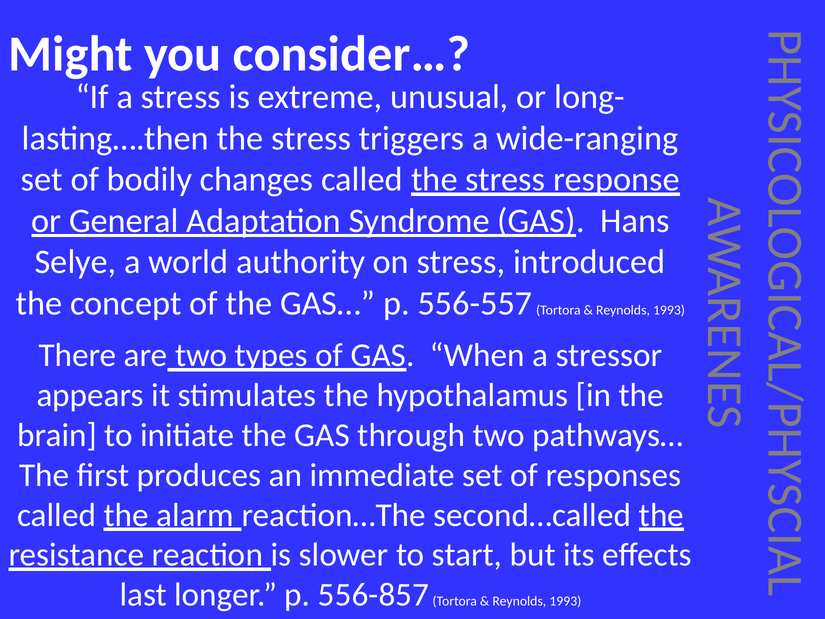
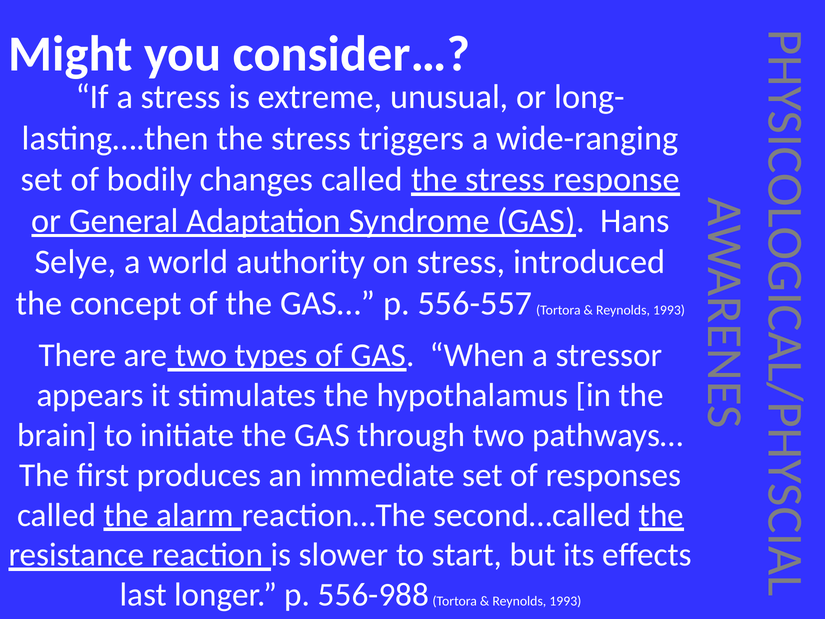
556-857: 556-857 -> 556-988 (373, 595)
